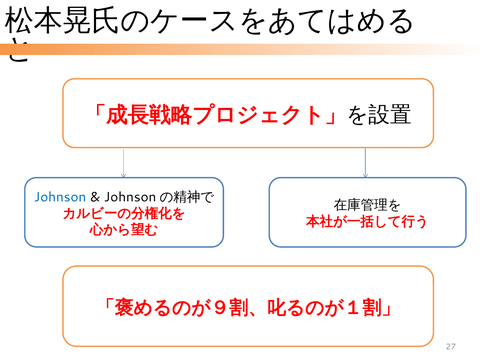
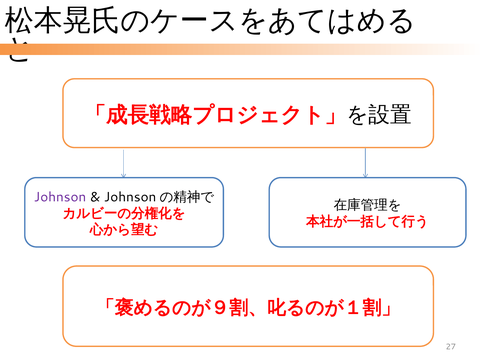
Johnson colour: blue -> purple (60, 197)
